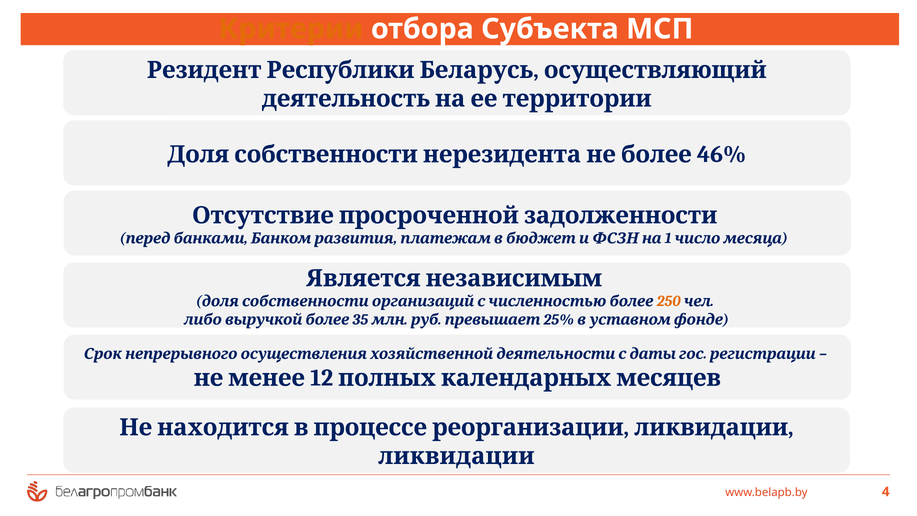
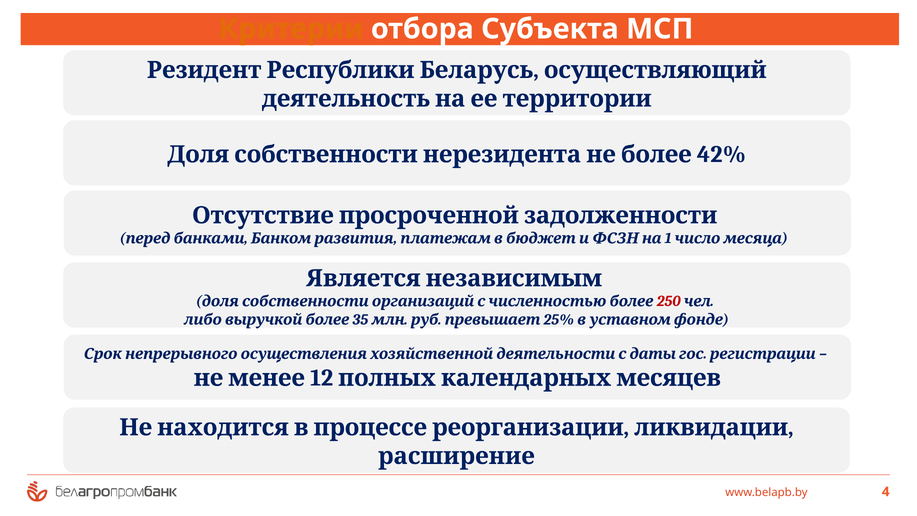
46%: 46% -> 42% (722, 154)
250 colour: orange -> red (669, 301)
ликвидации: ликвидации -> расширение (456, 456)
